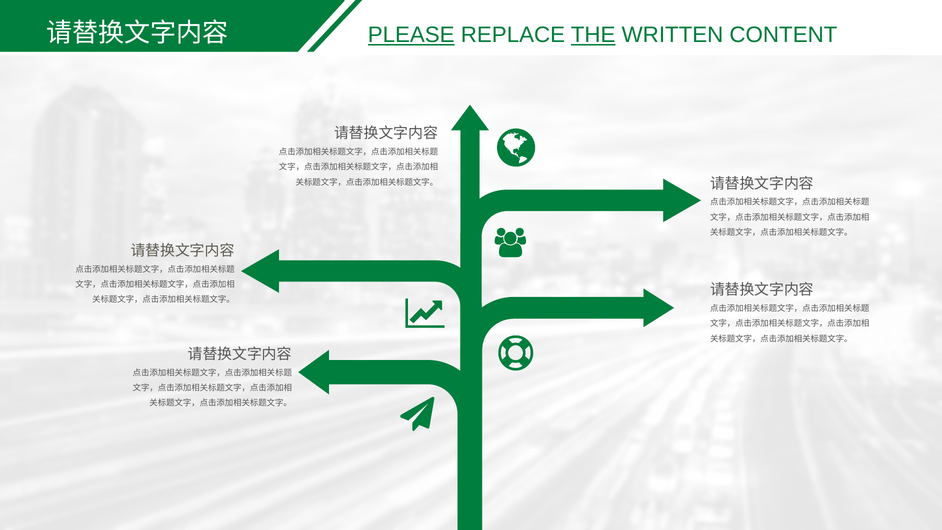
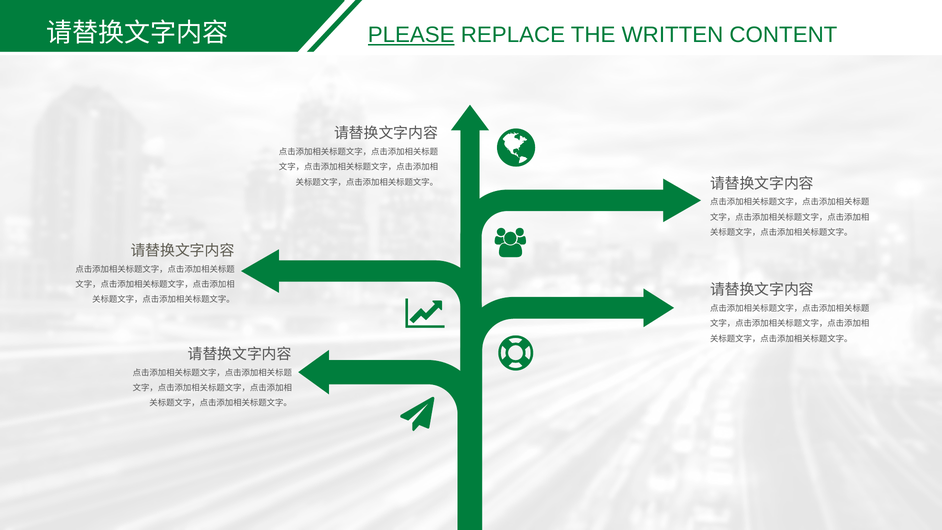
THE underline: present -> none (593, 35)
